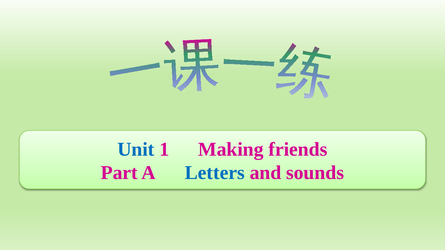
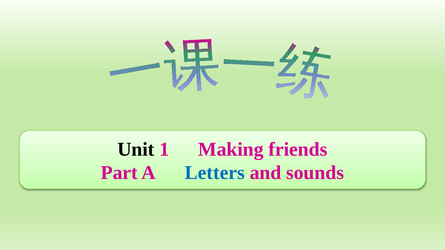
Unit colour: blue -> black (136, 150)
